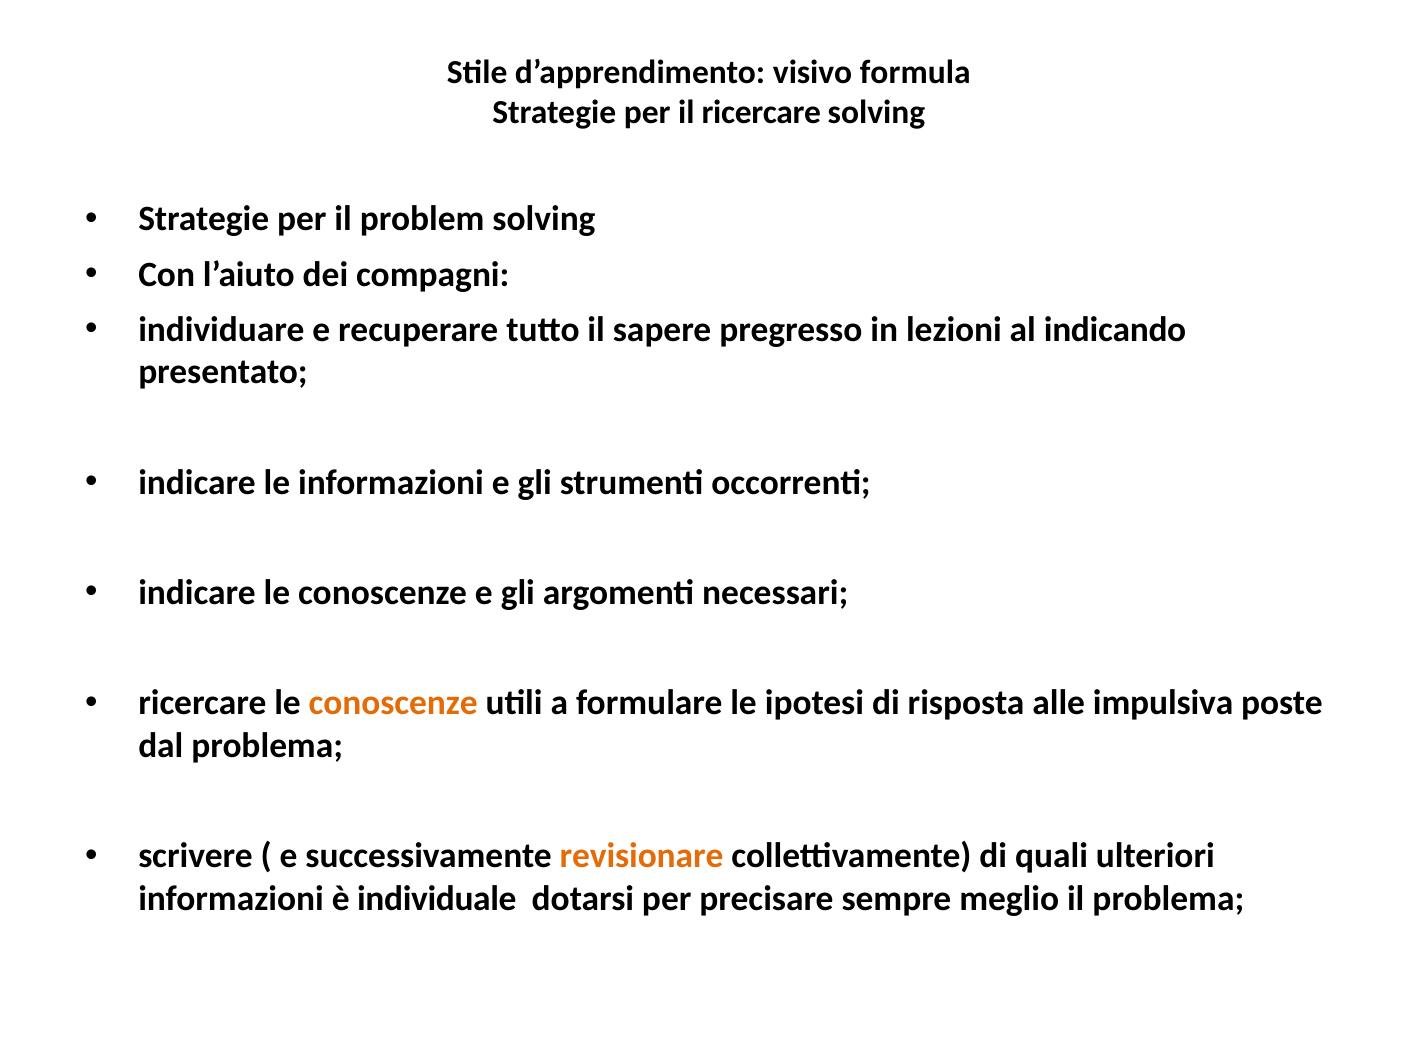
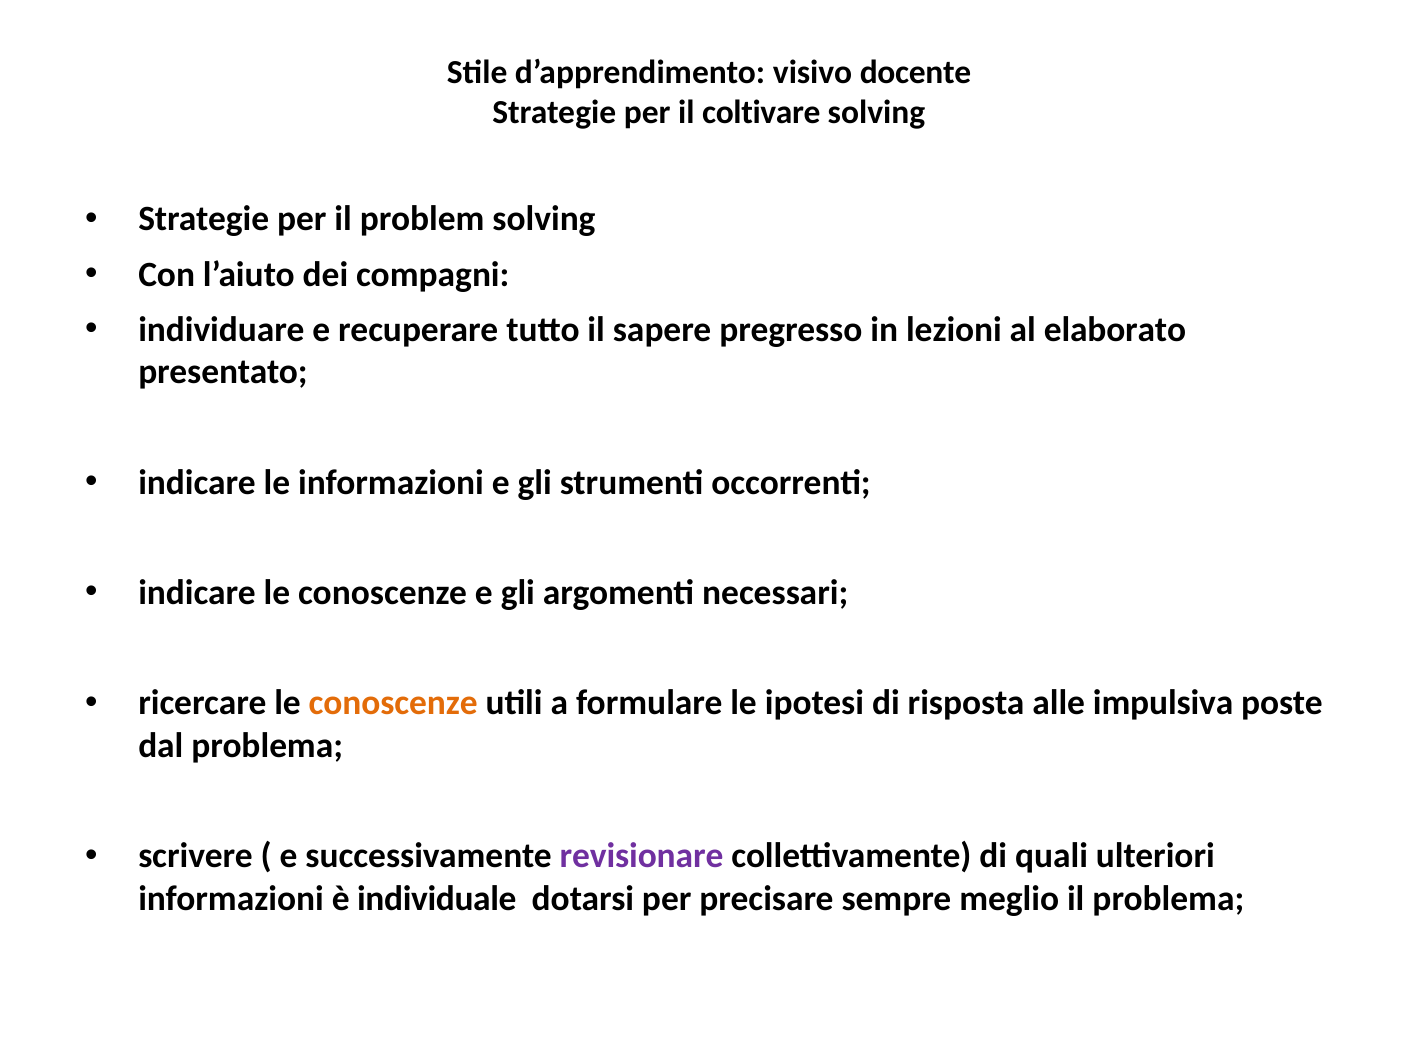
formula: formula -> docente (915, 72)
il ricercare: ricercare -> coltivare (761, 112)
indicando: indicando -> elaborato (1115, 329)
revisionare colour: orange -> purple (641, 856)
